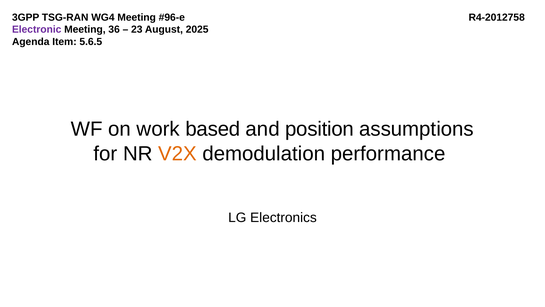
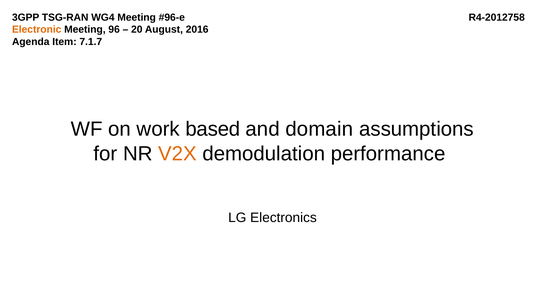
Electronic colour: purple -> orange (37, 30)
36: 36 -> 96 (114, 30)
23: 23 -> 20 (137, 30)
2025: 2025 -> 2016 (197, 30)
5.6.5: 5.6.5 -> 7.1.7 (91, 42)
position: position -> domain (319, 129)
